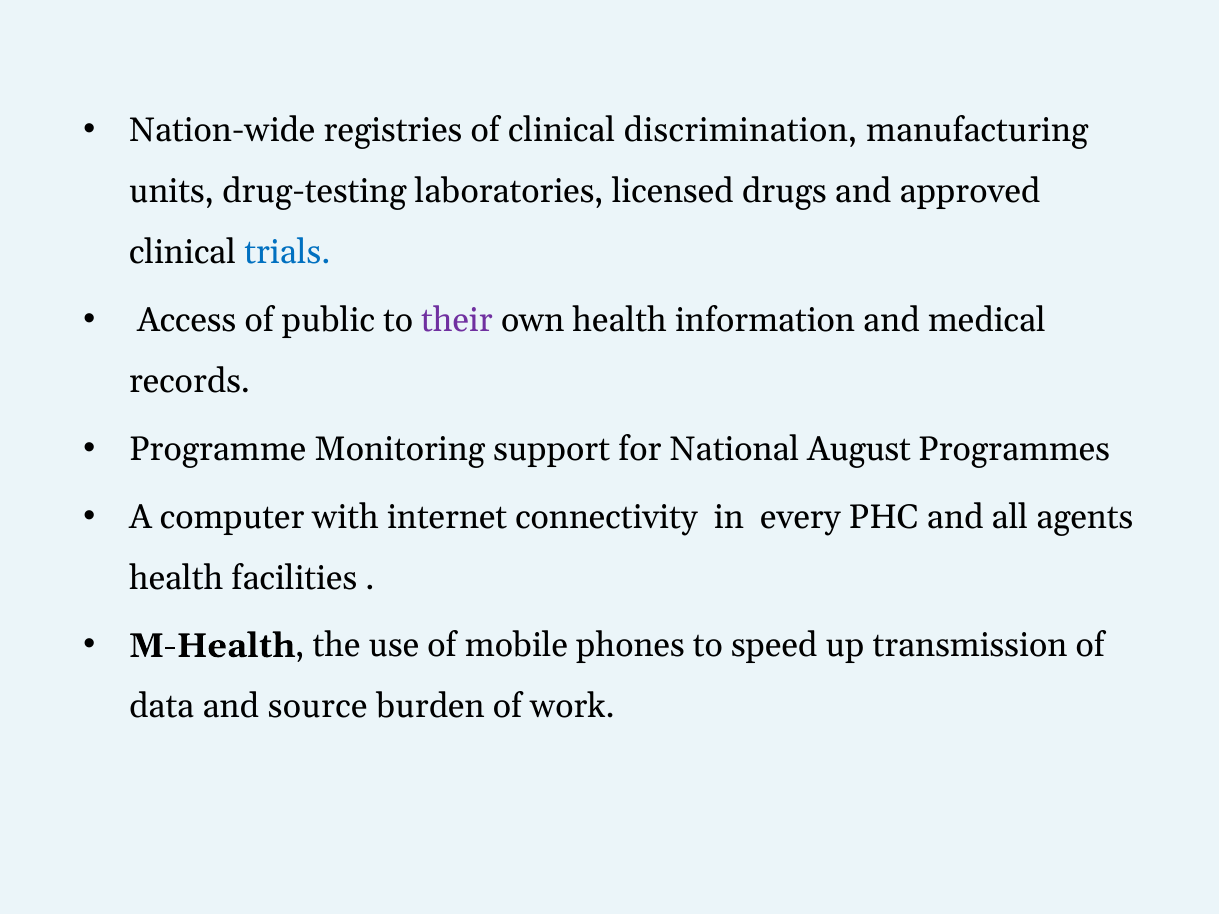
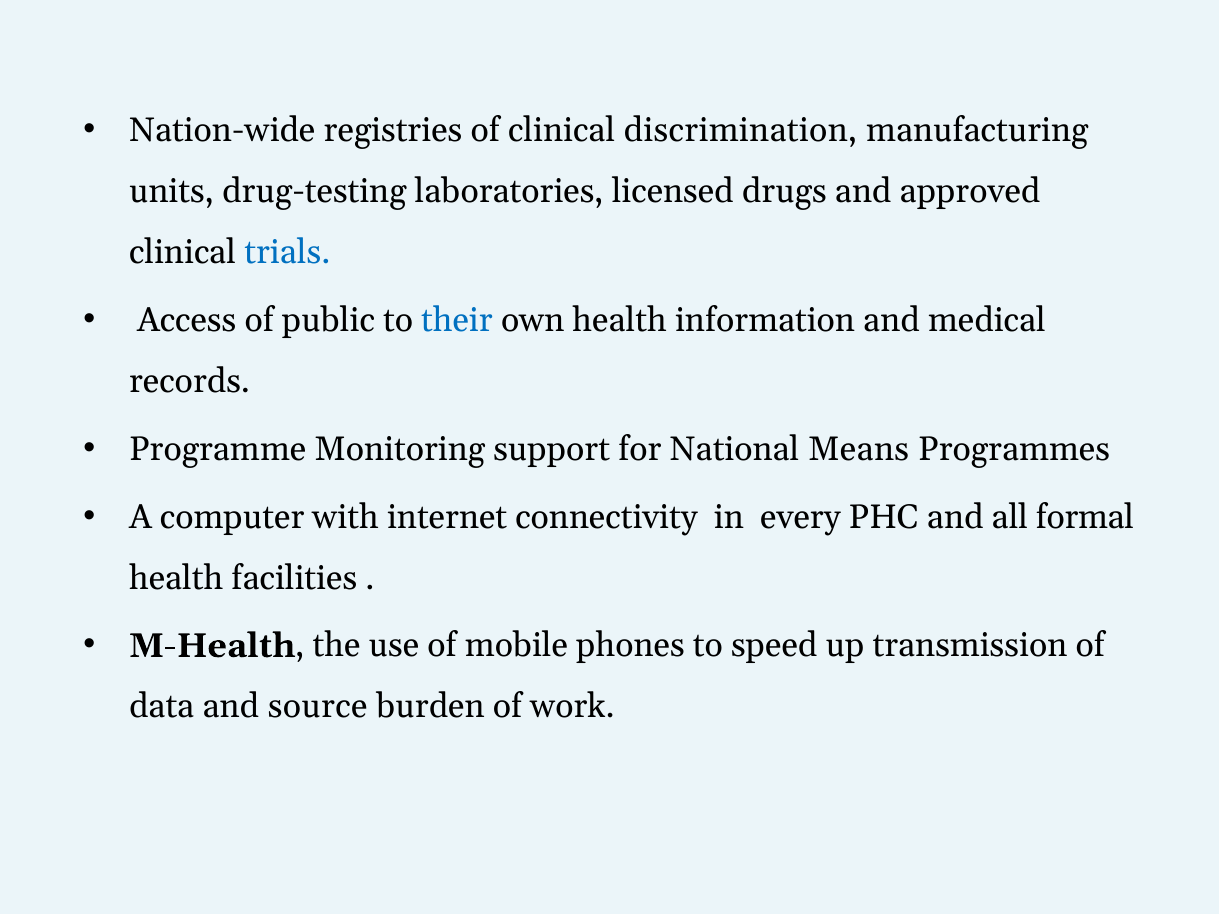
their colour: purple -> blue (457, 320)
August: August -> Means (859, 449)
agents: agents -> formal (1085, 517)
